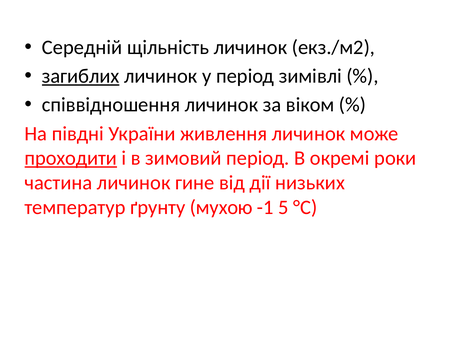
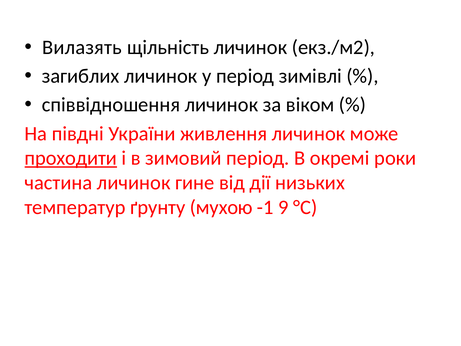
Середній: Середній -> Вилазять (82, 47)
загиблих underline: present -> none (81, 76)
5: 5 -> 9 (283, 207)
